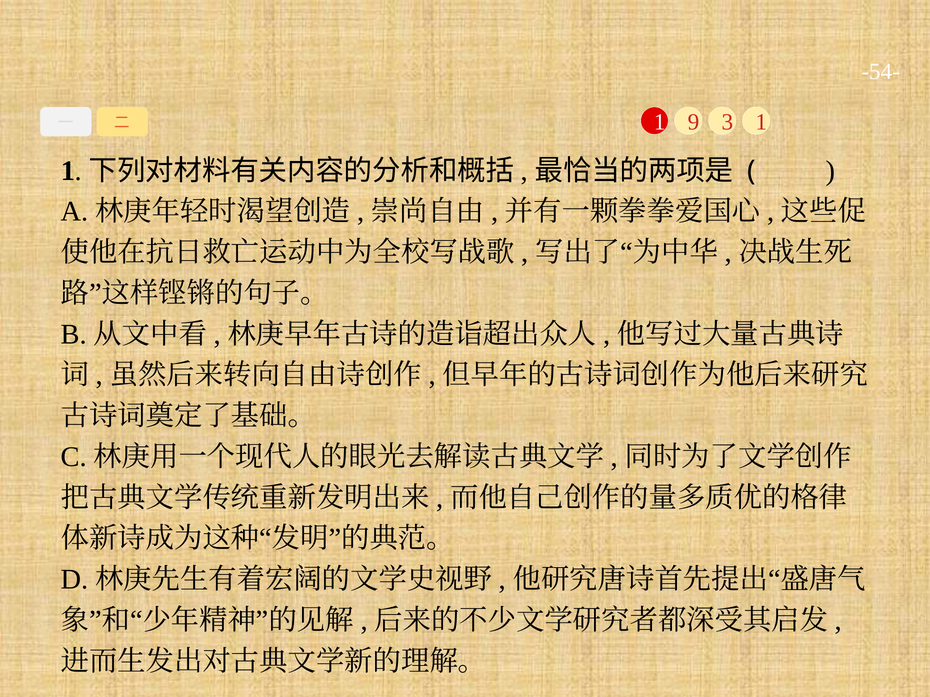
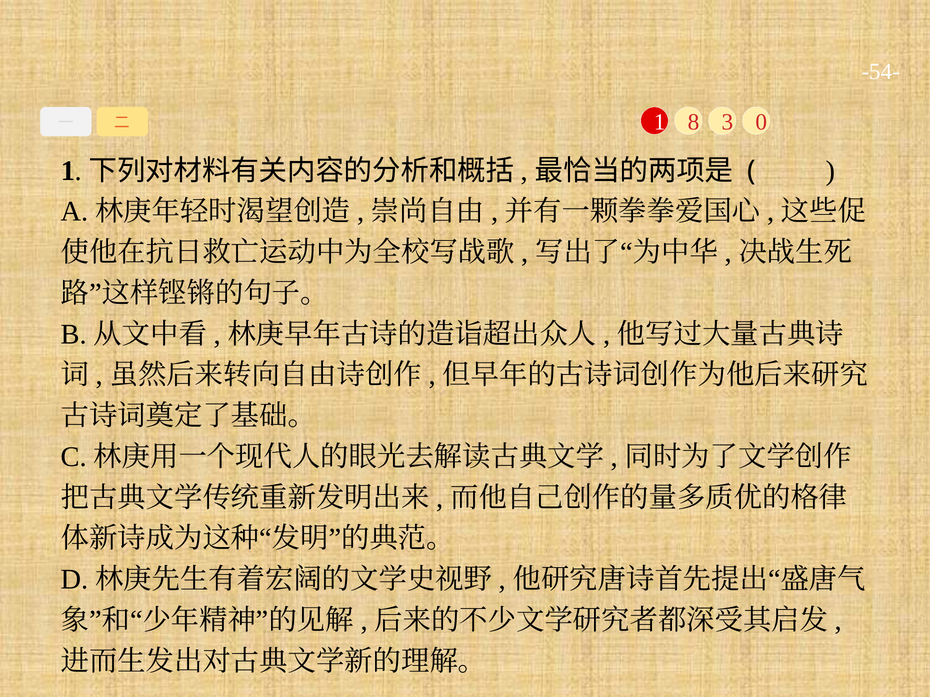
9: 9 -> 8 (694, 122)
3 1: 1 -> 0 (761, 122)
